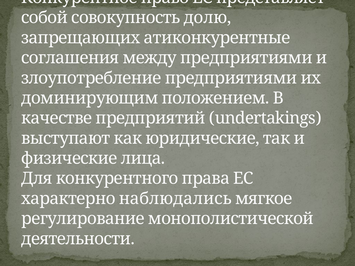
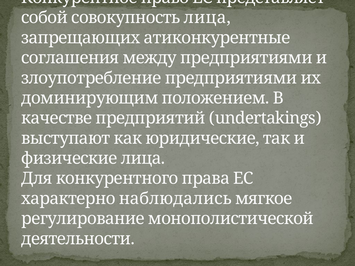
совокупность долю: долю -> лица (207, 18)
